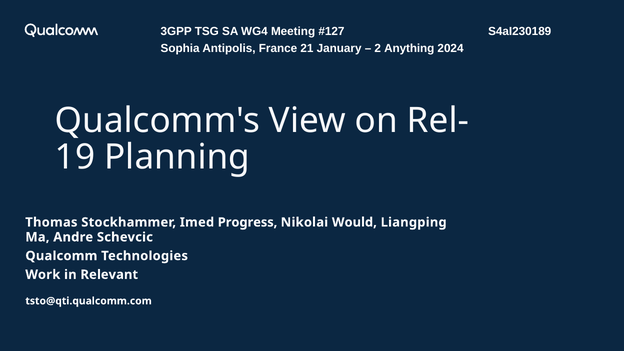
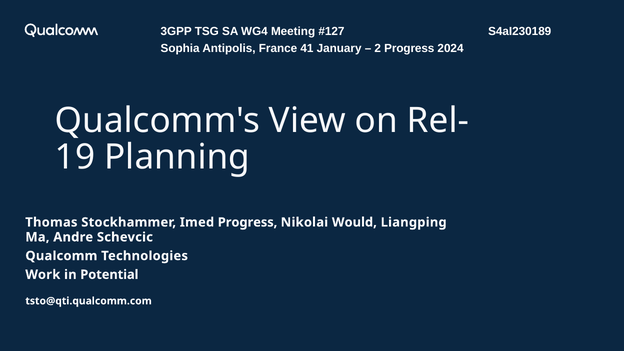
21: 21 -> 41 (307, 48)
2 Anything: Anything -> Progress (409, 48)
Relevant: Relevant -> Potential (109, 275)
